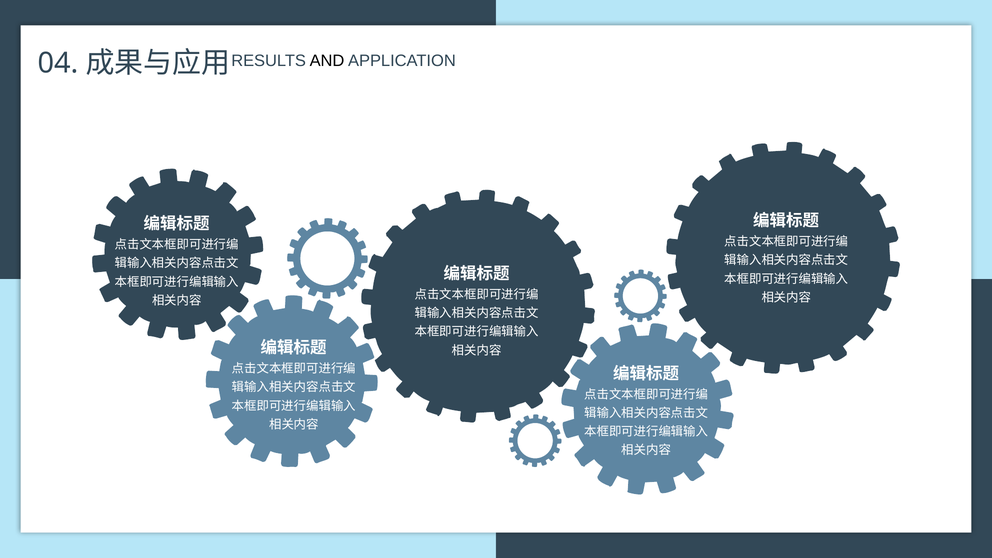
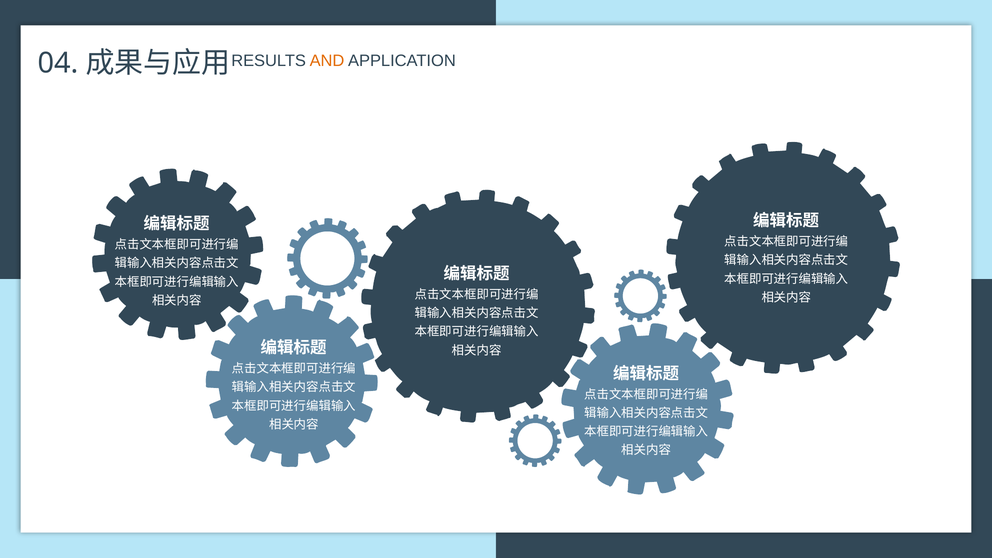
AND colour: black -> orange (327, 61)
